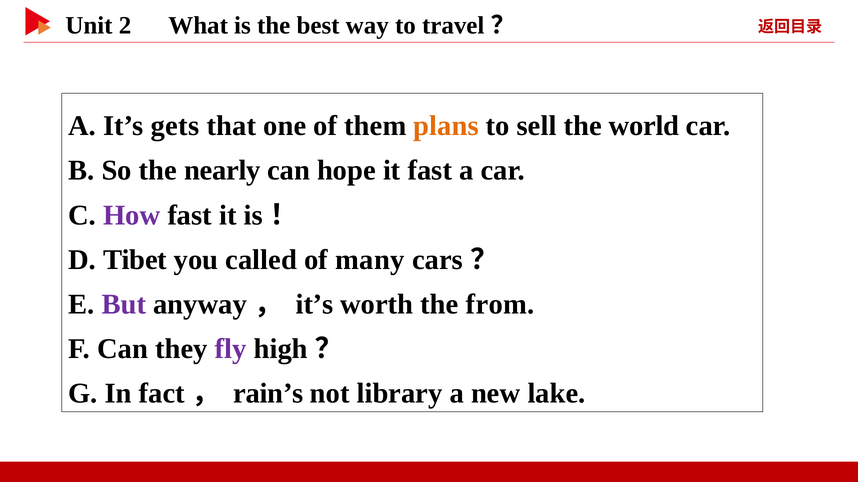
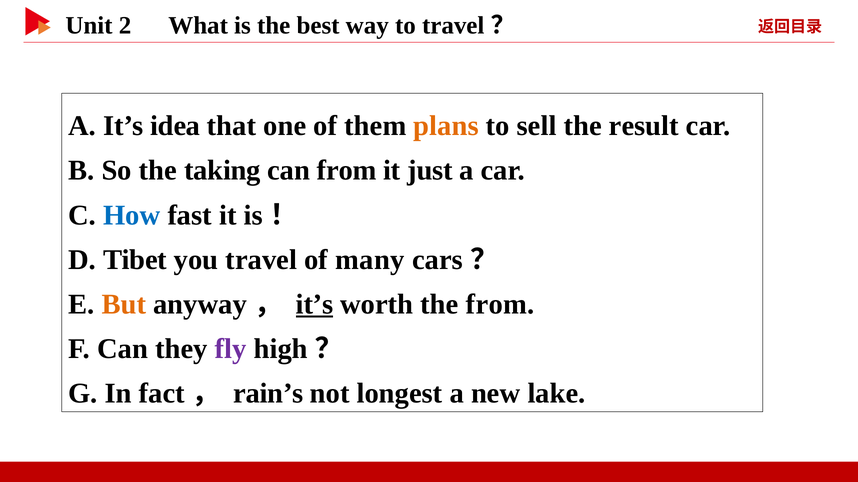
gets: gets -> idea (175, 126)
world: world -> result (644, 126)
nearly: nearly -> taking (222, 171)
can hope: hope -> from (347, 171)
it fast: fast -> just (430, 171)
How colour: purple -> blue (132, 215)
you called: called -> travel (261, 260)
But colour: purple -> orange (124, 305)
it’s underline: none -> present (315, 305)
library: library -> longest (400, 394)
